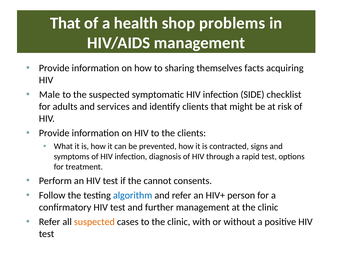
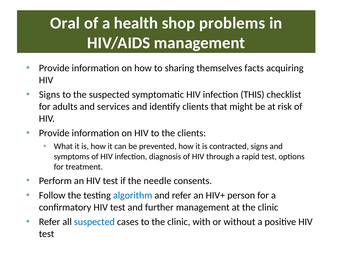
That: That -> Oral (65, 23)
Male: Male -> Signs (50, 95)
SIDE: SIDE -> THIS (252, 95)
cannot: cannot -> needle (157, 181)
suspected colour: orange -> blue (94, 222)
